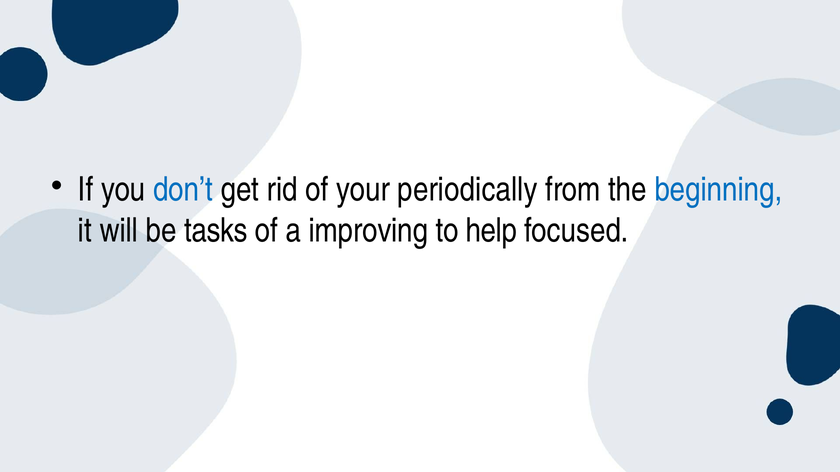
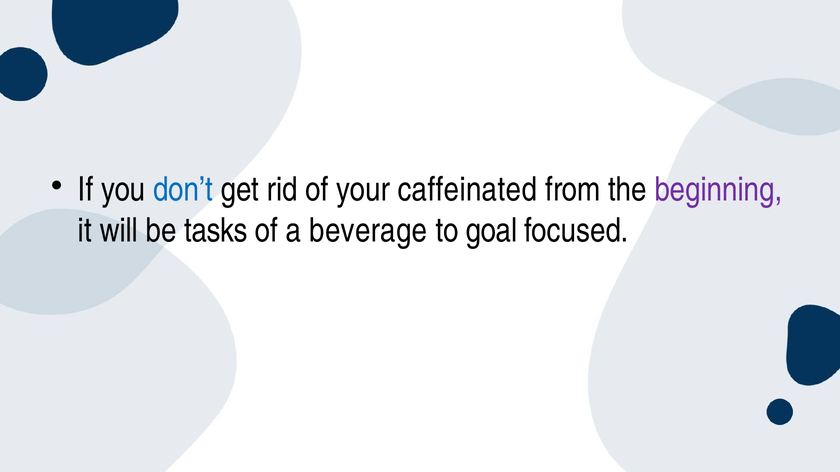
periodically: periodically -> caffeinated (467, 190)
beginning colour: blue -> purple (719, 190)
improving: improving -> beverage (368, 231)
help: help -> goal (491, 231)
